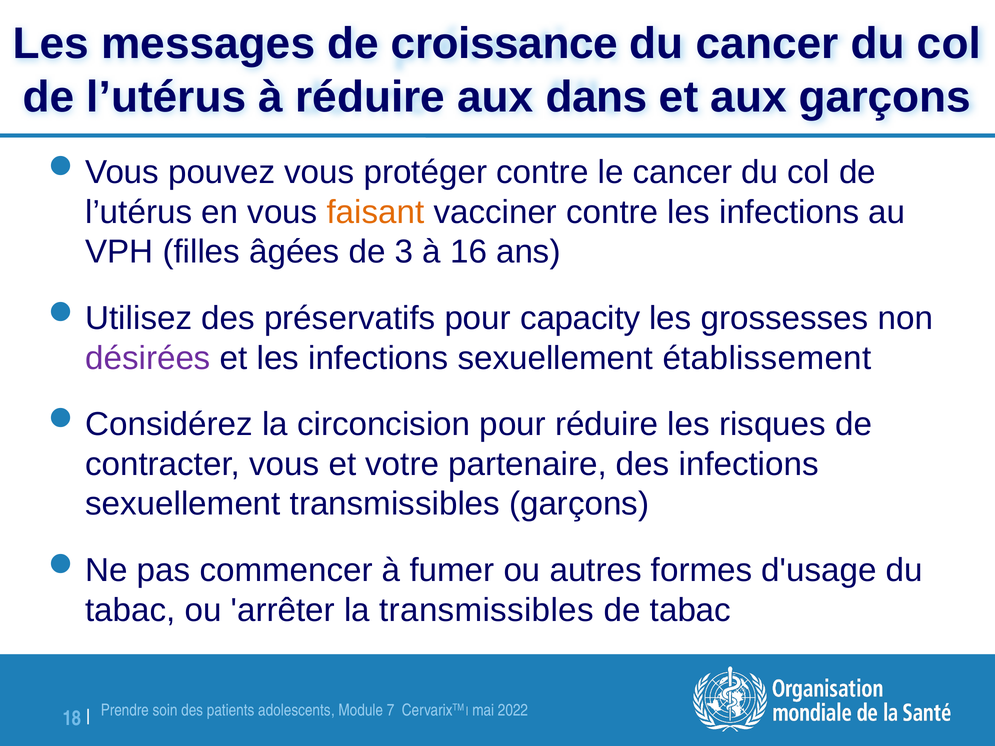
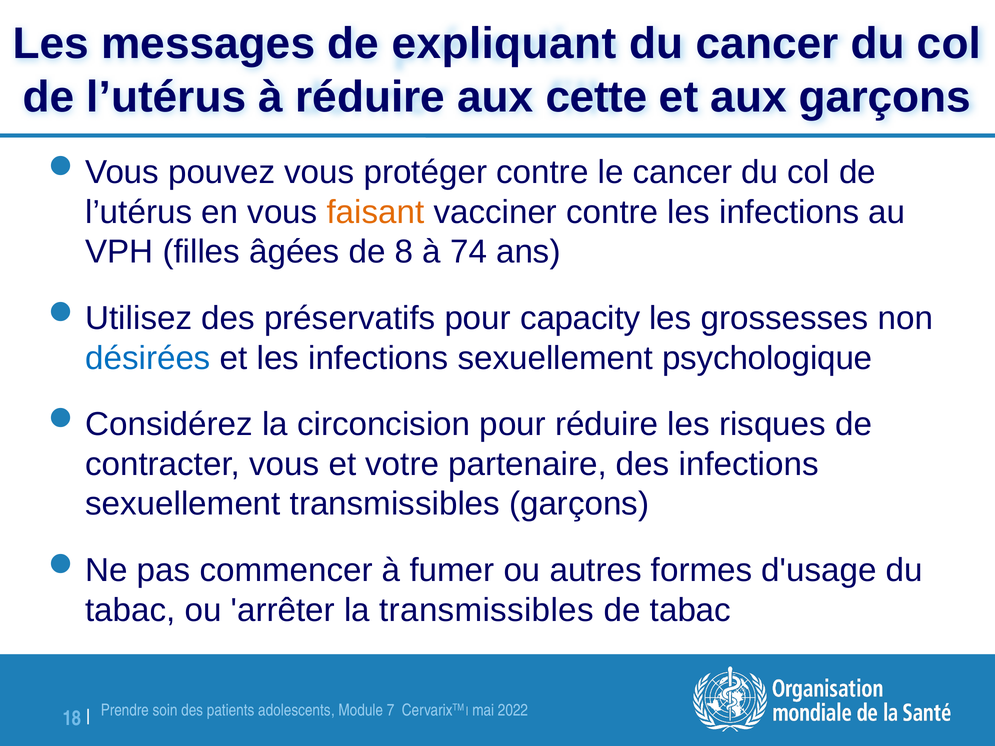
croissance: croissance -> expliquant (504, 44)
dans: dans -> cette (596, 97)
3: 3 -> 8 (404, 252)
16: 16 -> 74 (469, 252)
désirées colour: purple -> blue (148, 358)
établissement: établissement -> psychologique (767, 358)
